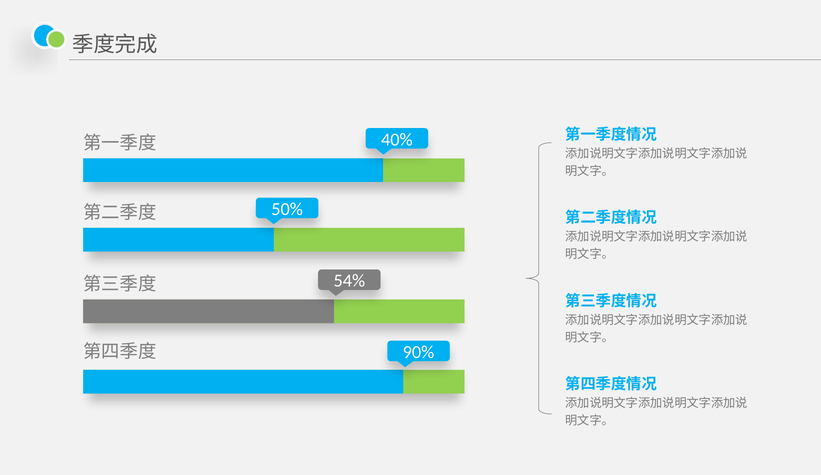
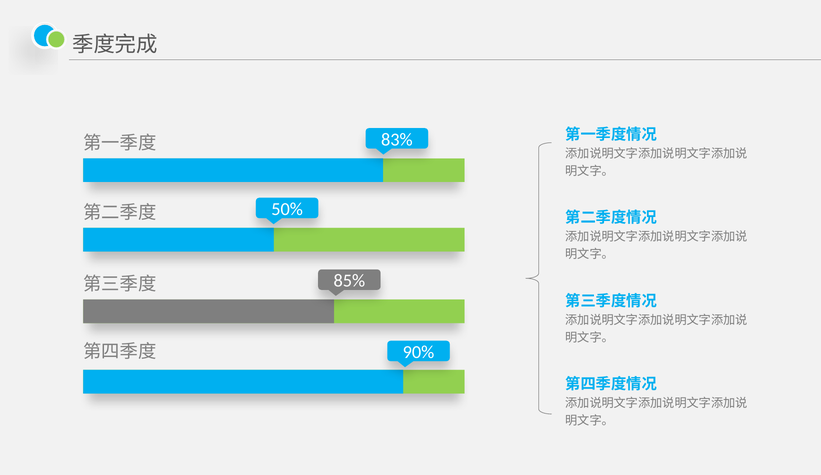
40%: 40% -> 83% (397, 140)
54%: 54% -> 85% (349, 281)
